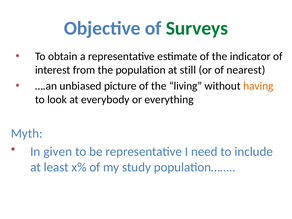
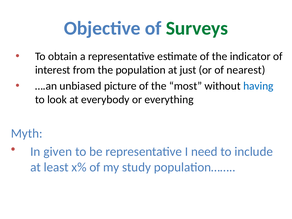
still: still -> just (188, 70)
living: living -> most (186, 86)
having colour: orange -> blue (258, 86)
